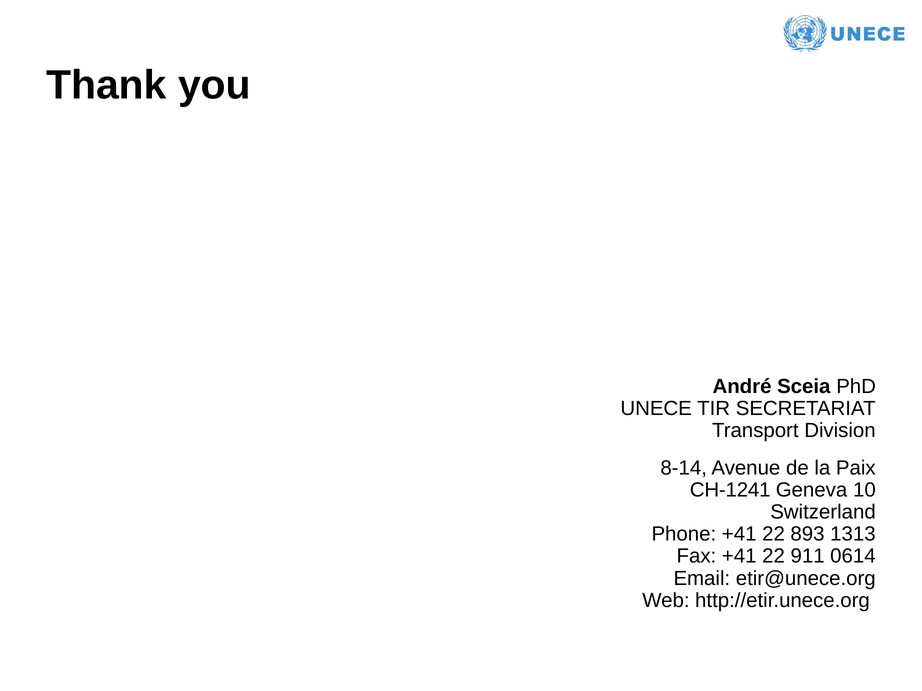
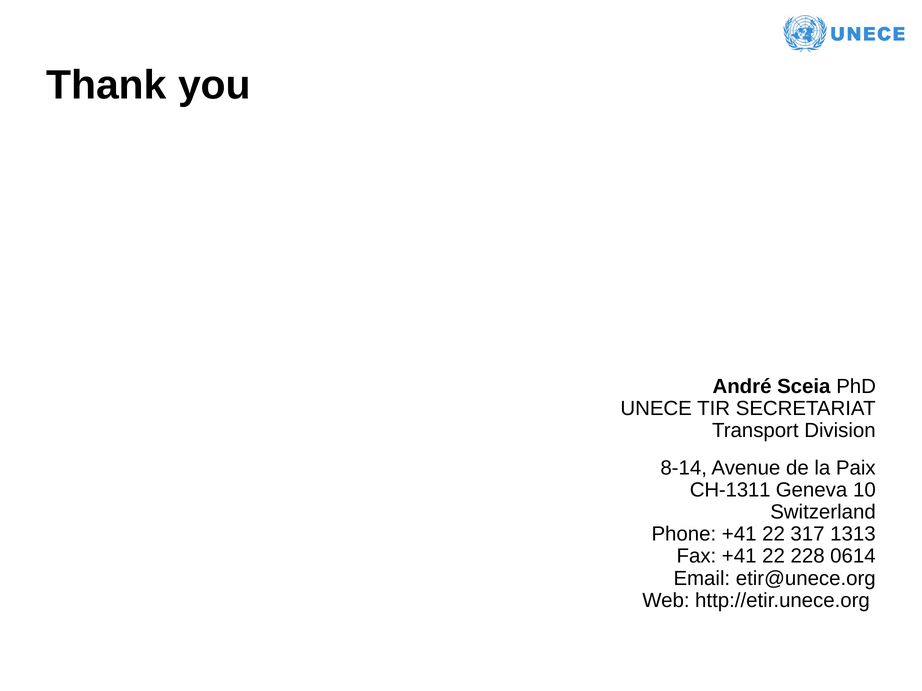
CH-1241: CH-1241 -> CH-1311 (730, 490)
893: 893 -> 317 (808, 535)
911: 911 -> 228 (808, 557)
